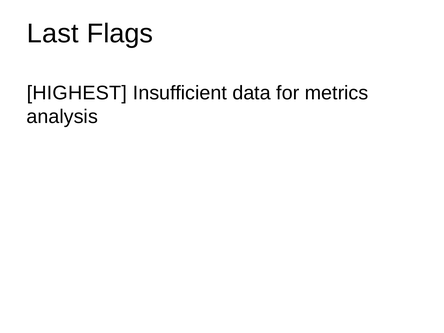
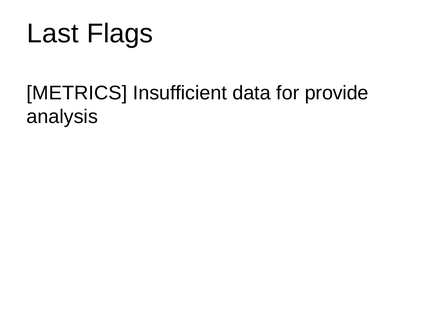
HIGHEST: HIGHEST -> METRICS (77, 93)
metrics: metrics -> provide (337, 93)
